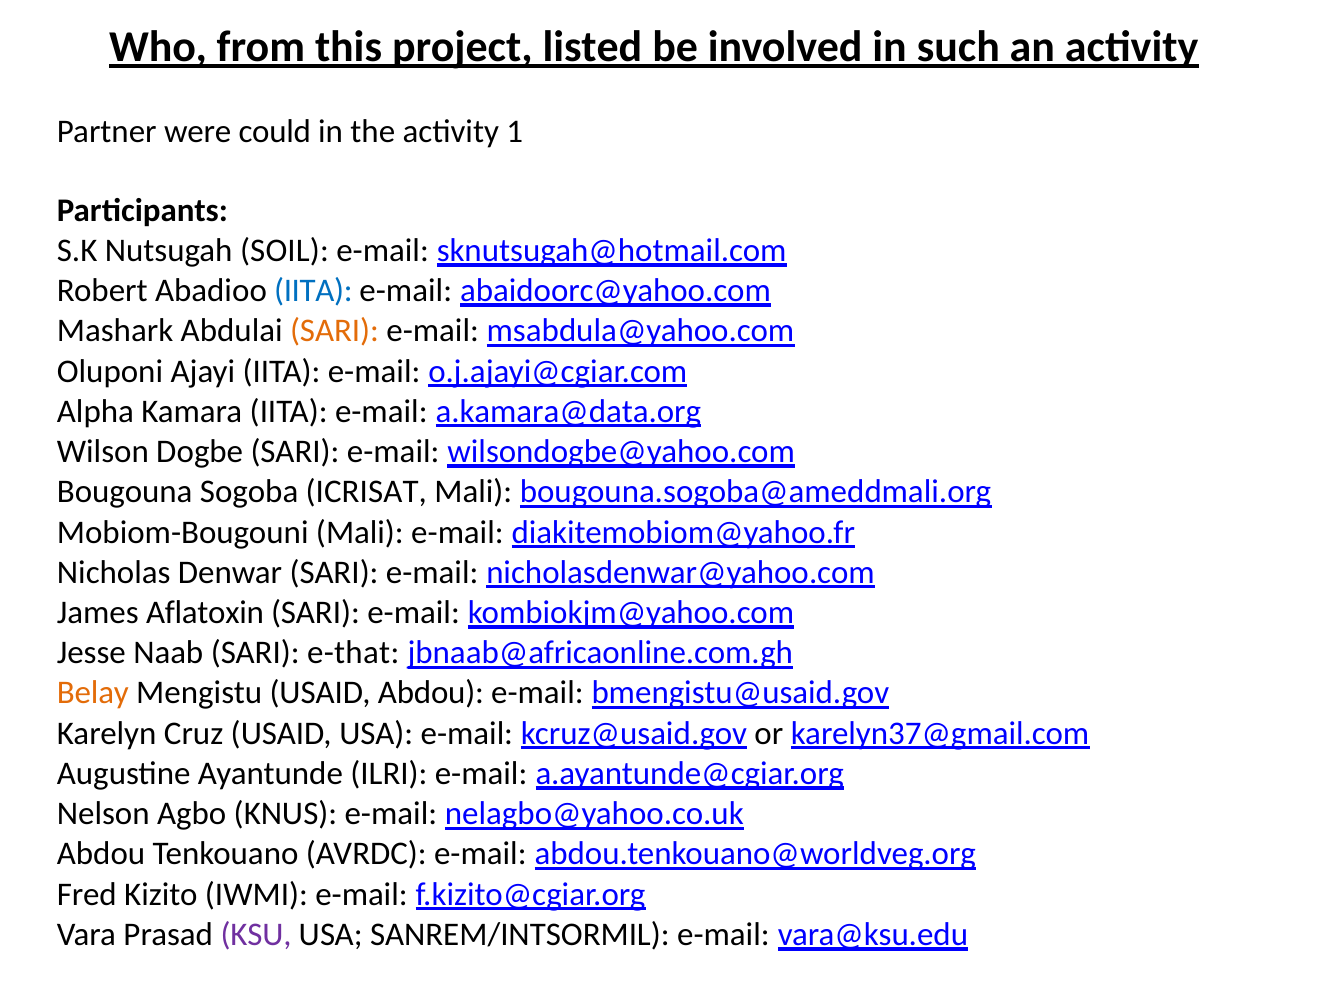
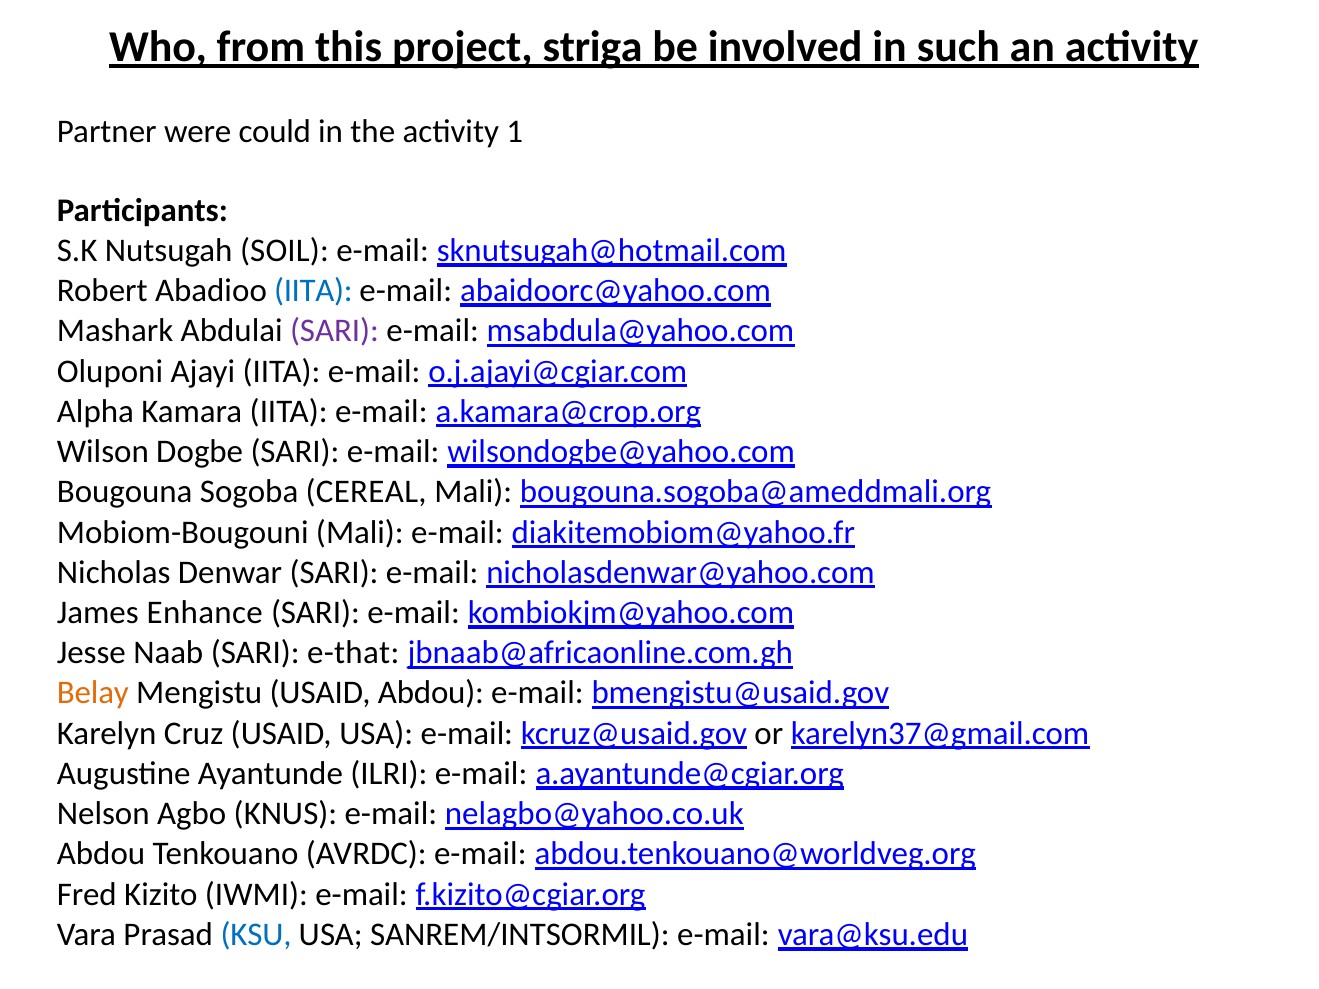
listed: listed -> striga (593, 47)
SARI colour: orange -> purple (334, 331)
a.kamara@data.org: a.kamara@data.org -> a.kamara@crop.org (568, 412)
ICRISAT: ICRISAT -> CEREAL (366, 492)
Aflatoxin: Aflatoxin -> Enhance (205, 613)
KSU colour: purple -> blue (256, 935)
